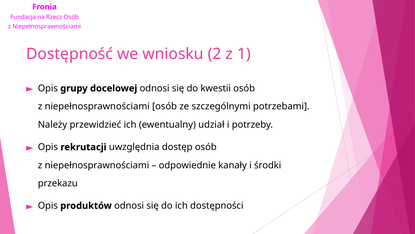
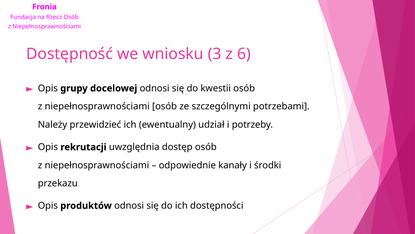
2: 2 -> 3 (215, 54)
1: 1 -> 6 (244, 54)
